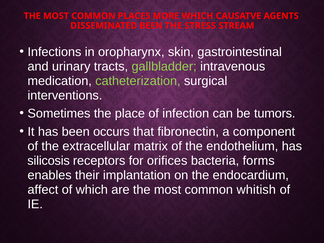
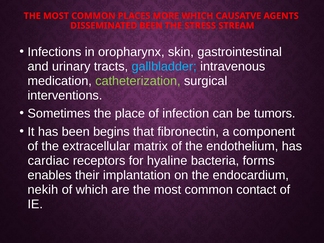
gallbladder colour: light green -> light blue (164, 66)
occurs: occurs -> begins (111, 132)
silicosis: silicosis -> cardiac (48, 161)
orifices: orifices -> hyaline (167, 161)
affect: affect -> nekih (43, 190)
whitish: whitish -> contact (256, 190)
